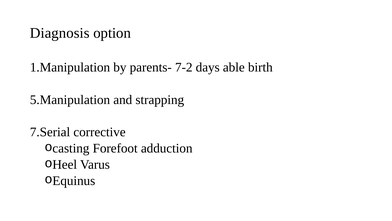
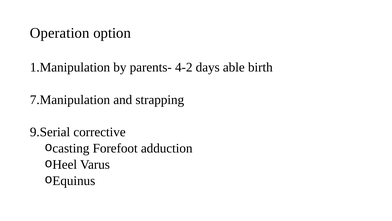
Diagnosis: Diagnosis -> Operation (60, 33)
7-2: 7-2 -> 4-2 (184, 67)
5.Manipulation: 5.Manipulation -> 7.Manipulation (70, 99)
7.Serial: 7.Serial -> 9.Serial (50, 132)
